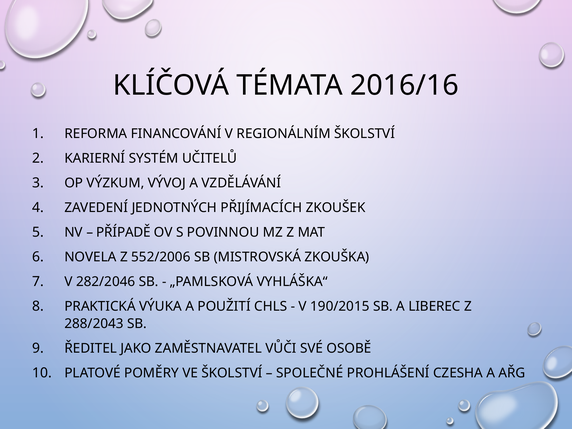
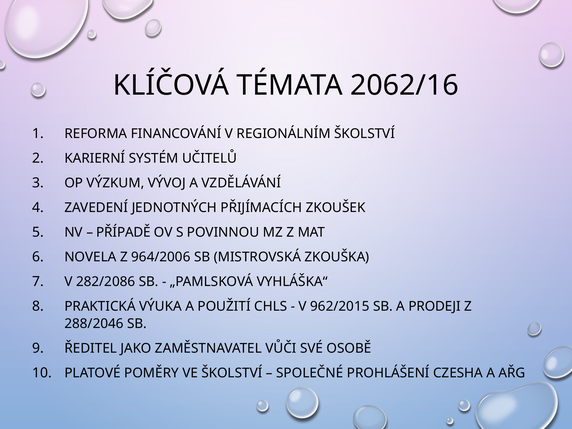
2016/16: 2016/16 -> 2062/16 (405, 86)
552/2006: 552/2006 -> 964/2006 (161, 257)
282/2046: 282/2046 -> 282/2086 (106, 282)
190/2015: 190/2015 -> 962/2015 (340, 306)
LIBEREC: LIBEREC -> PRODEJI (434, 306)
288/2043: 288/2043 -> 288/2046 (94, 324)
